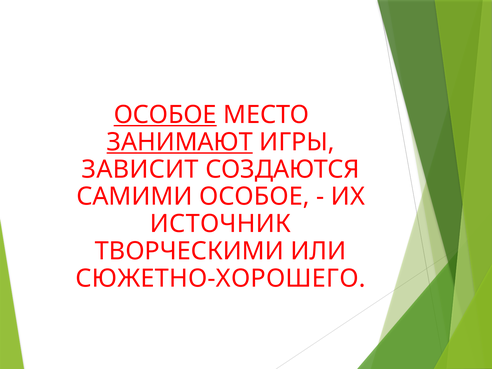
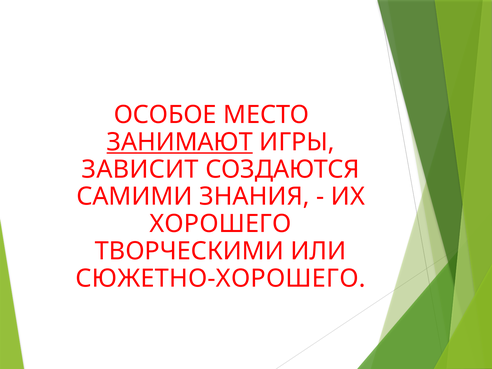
ОСОБОЕ underline: present -> none (165, 115)
САМИМИ ОСОБОЕ: ОСОБОЕ -> ЗНАНИЯ (254, 197)
ИСТОЧНИК: ИСТОЧНИК -> ХОРОШЕГО (221, 224)
